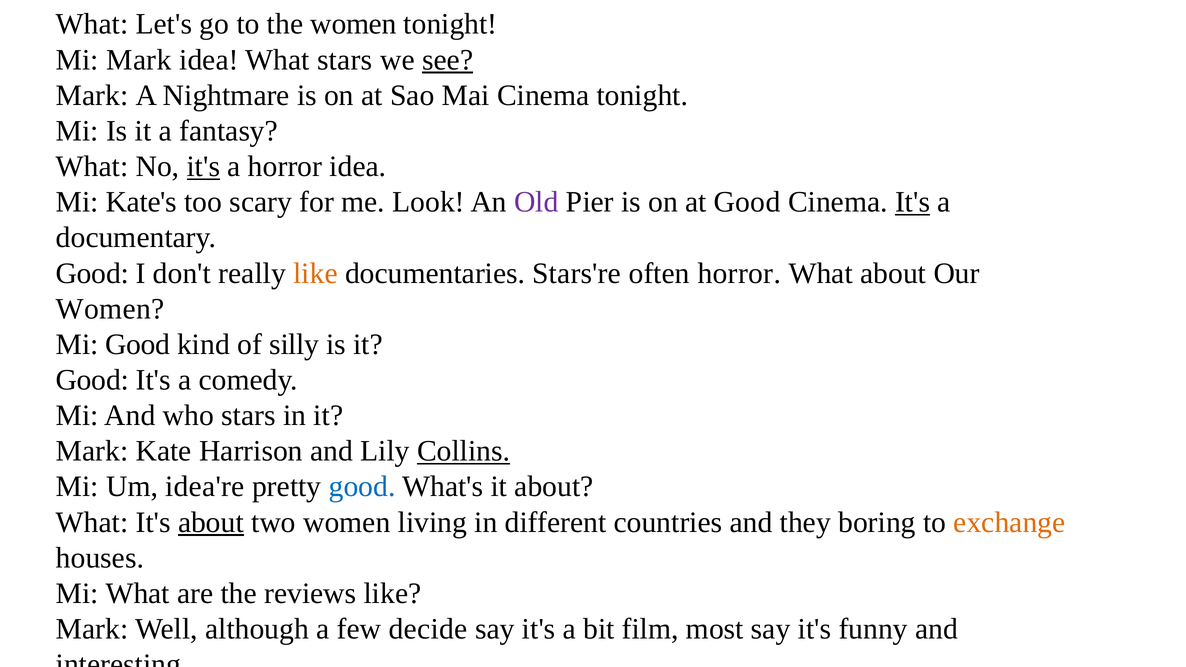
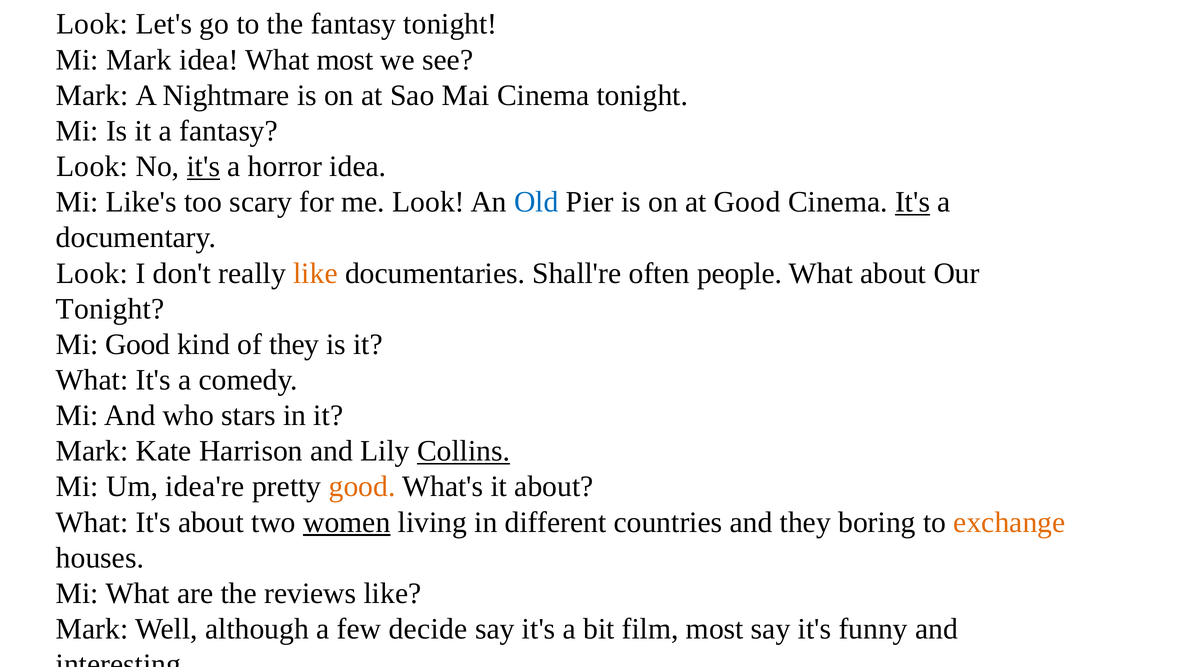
What: What -> Look (92, 24)
the women: women -> fantasy (353, 24)
What stars: stars -> most (345, 60)
see underline: present -> none (448, 60)
What: What -> Look (92, 167)
Kate's: Kate's -> Like's (141, 202)
Old colour: purple -> blue (536, 202)
Good: Good -> Look (92, 273)
Stars're: Stars're -> Shall're (577, 273)
often horror: horror -> people (740, 273)
Women: Women -> Tonight (110, 309)
of silly: silly -> they (294, 344)
Good: Good -> What (92, 380)
good colour: blue -> orange (362, 487)
about underline: present -> none (211, 522)
women underline: none -> present (347, 522)
